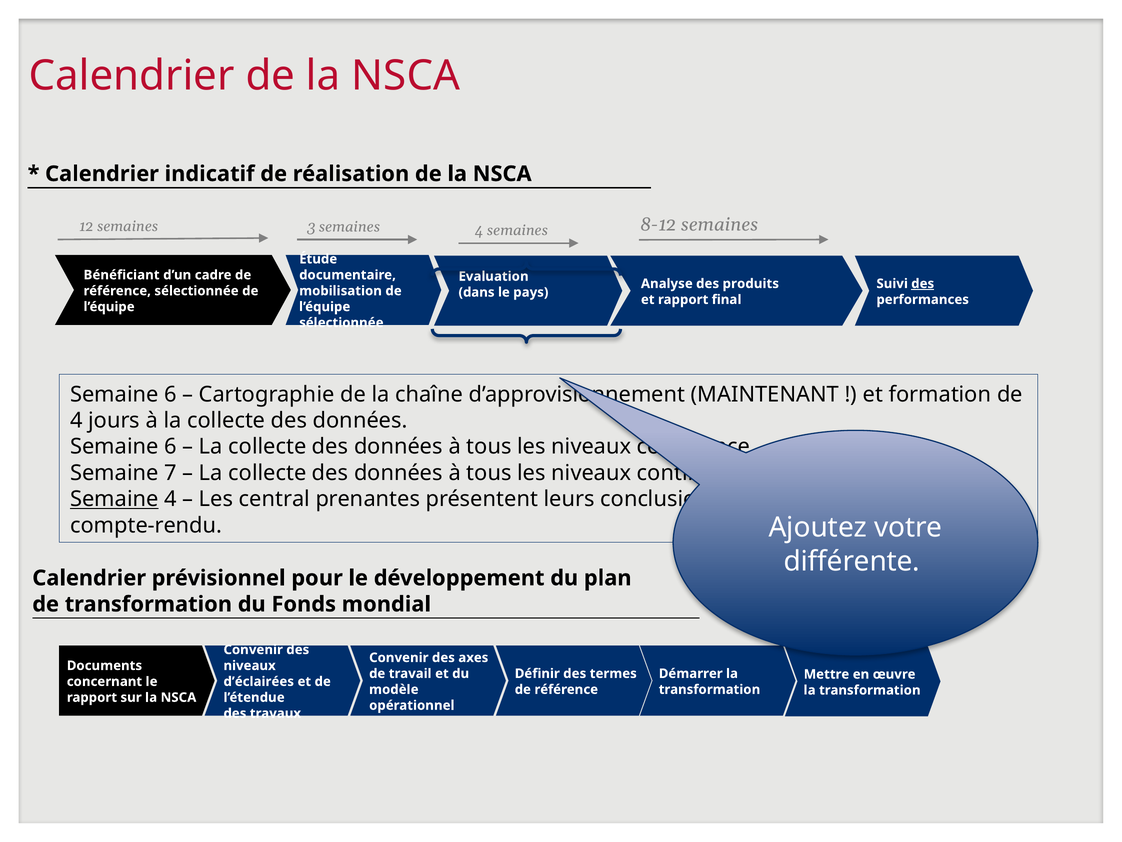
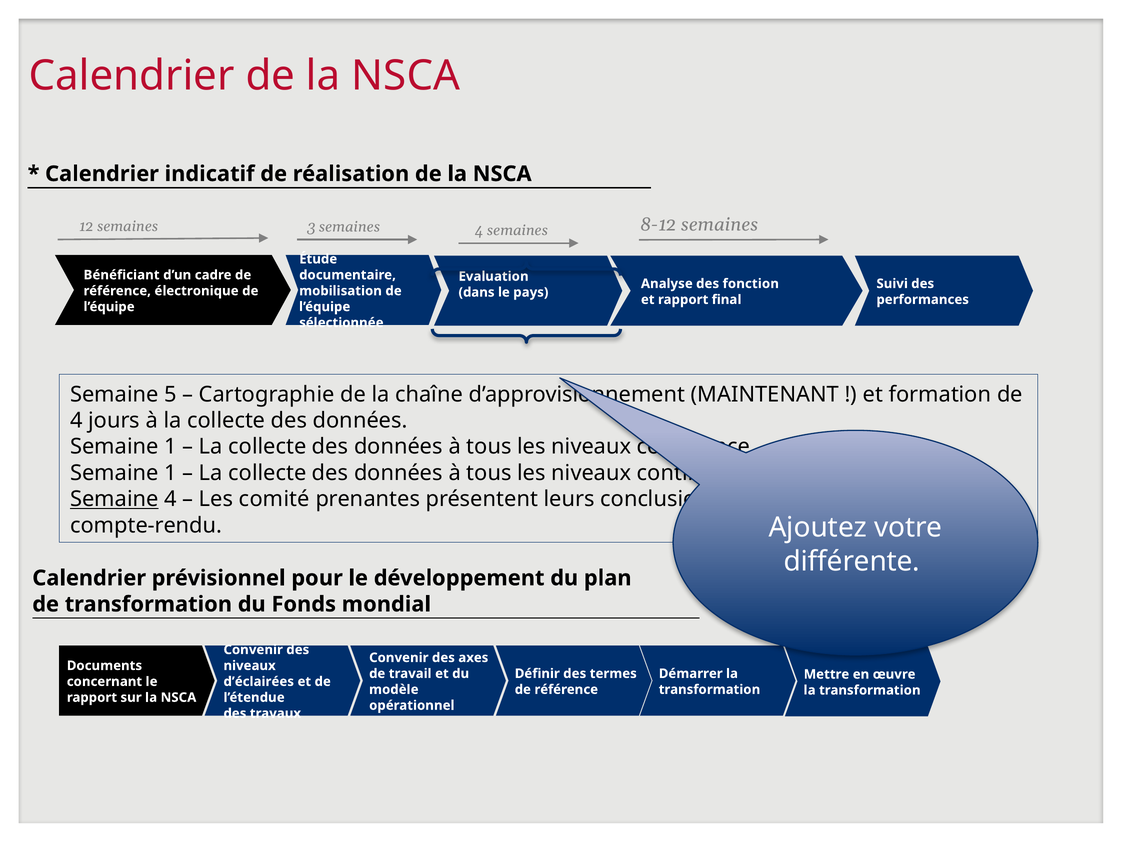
produits: produits -> fonction (751, 284)
des underline: present -> none (923, 284)
référence sélectionnée: sélectionnée -> électronique (196, 291)
6: 6 -> 5 (171, 394)
6: 6 -> 1 (171, 447)
7: 7 -> 1 (171, 473)
central: central -> comité (274, 499)
